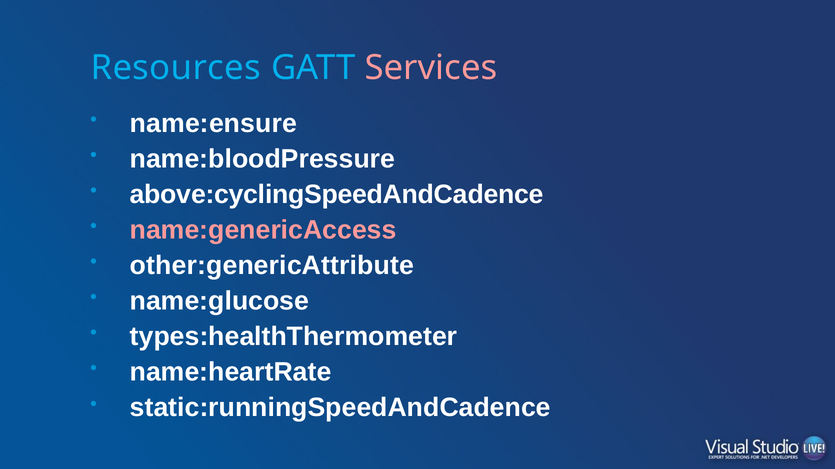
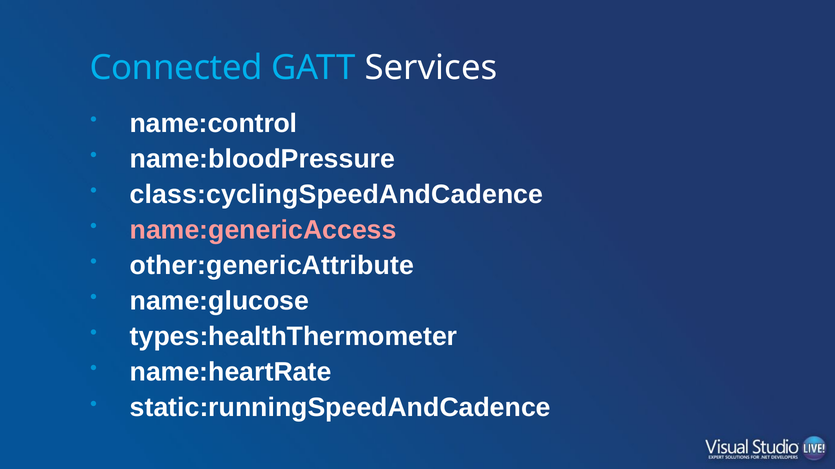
Resources: Resources -> Connected (176, 68)
Services colour: pink -> white (431, 68)
name:ensure: name:ensure -> name:control (214, 124)
above:cyclingSpeedAndCadence: above:cyclingSpeedAndCadence -> class:cyclingSpeedAndCadence (337, 195)
